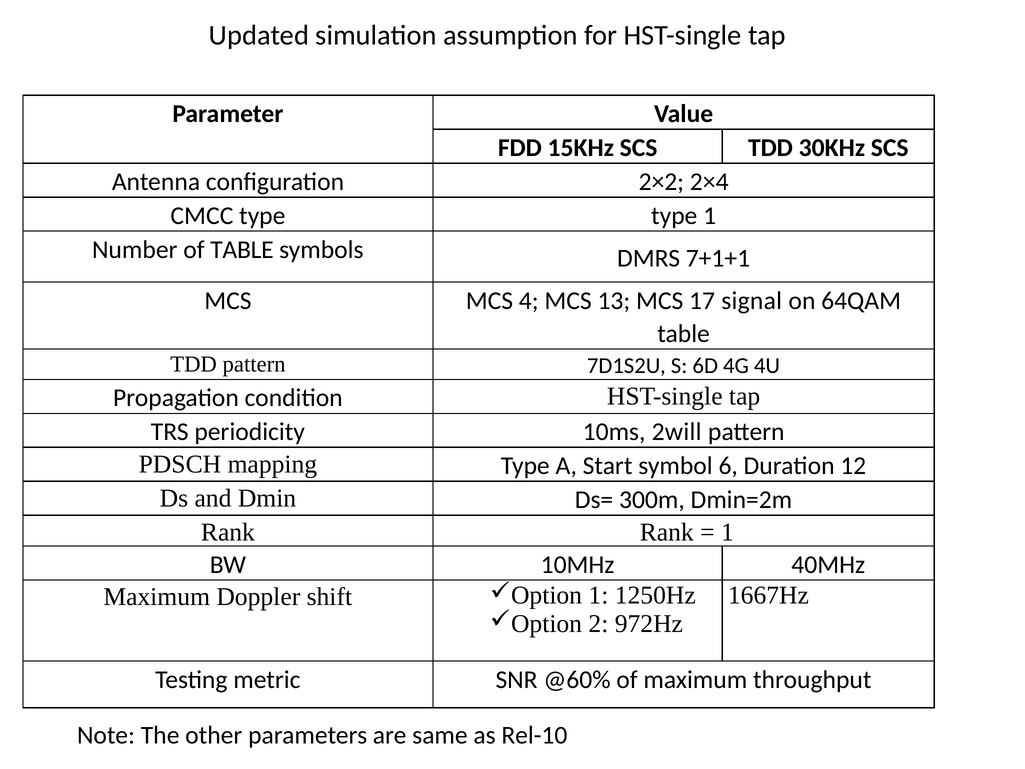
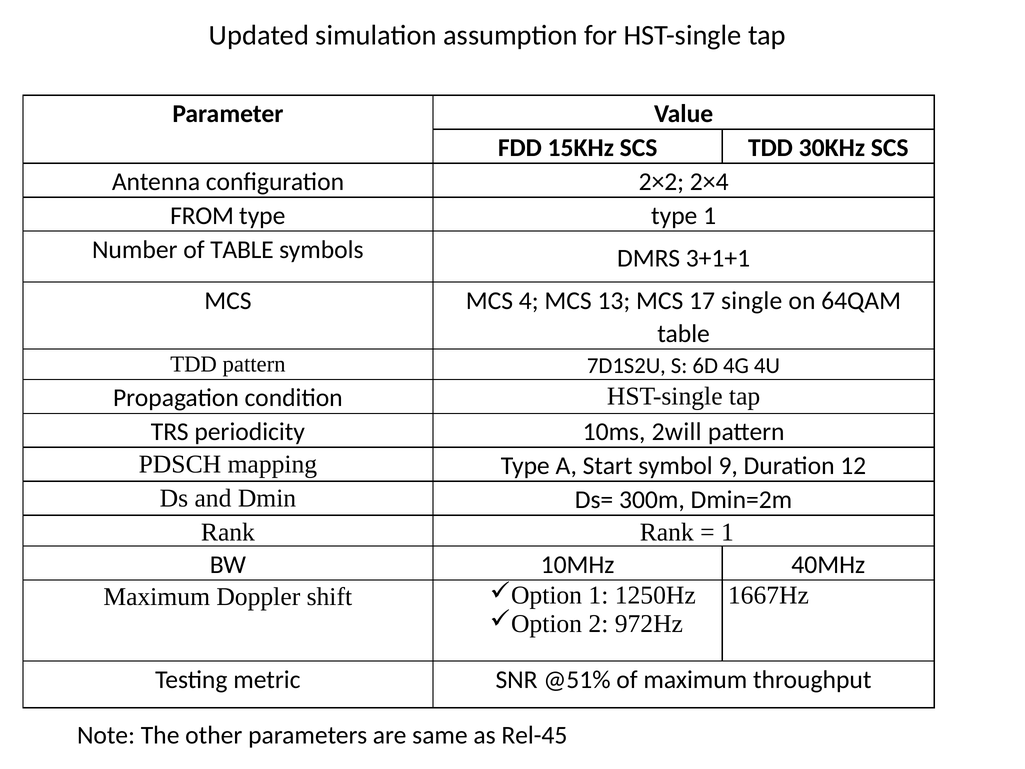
CMCC: CMCC -> FROM (202, 216)
7+1+1: 7+1+1 -> 3+1+1 (718, 258)
signal: signal -> single (752, 300)
6: 6 -> 9 (728, 466)
@60%: @60% -> @51% (577, 679)
Rel-10: Rel-10 -> Rel-45 (534, 735)
